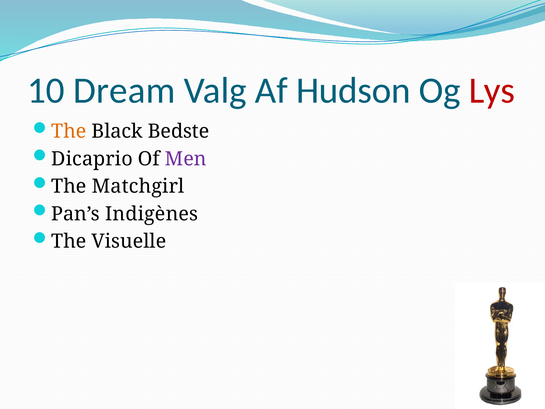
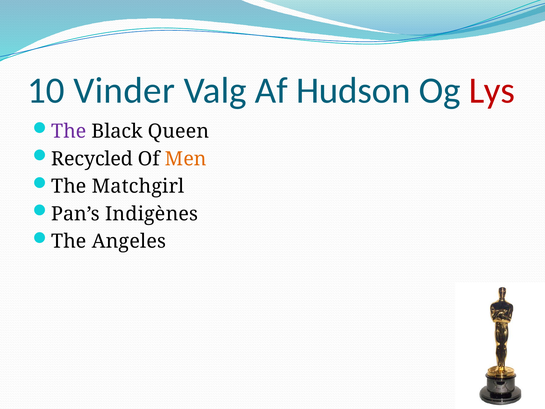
Dream: Dream -> Vinder (124, 90)
The colour: orange -> purple (69, 131)
Bedste: Bedste -> Queen (178, 131)
Dicaprio: Dicaprio -> Recycled (92, 159)
Men colour: purple -> orange (186, 159)
Visuelle: Visuelle -> Angeles (129, 241)
